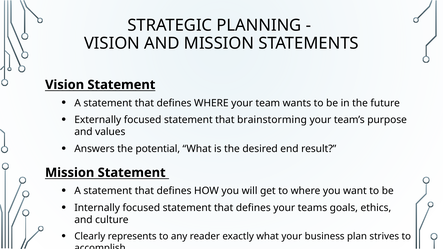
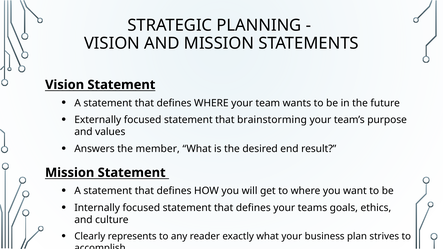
potential: potential -> member (158, 149)
